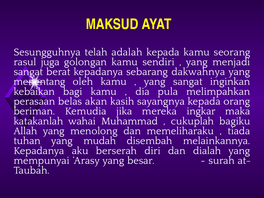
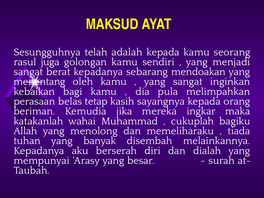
dakwahnya: dakwahnya -> mendoakan (198, 72)
akan: akan -> tetap (96, 101)
mudah: mudah -> banyak (100, 141)
